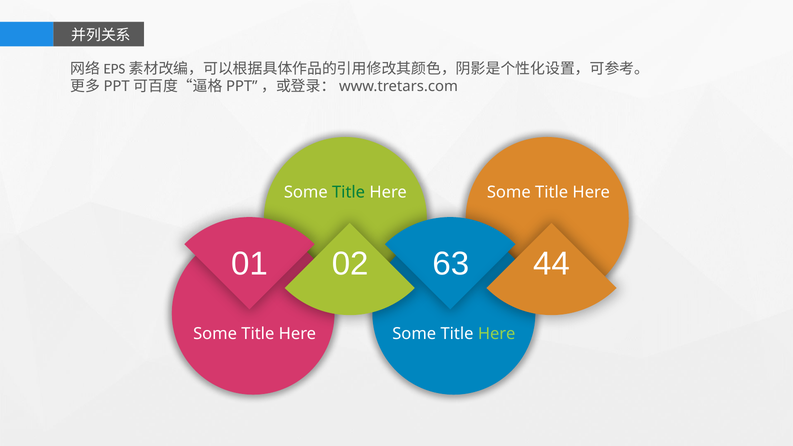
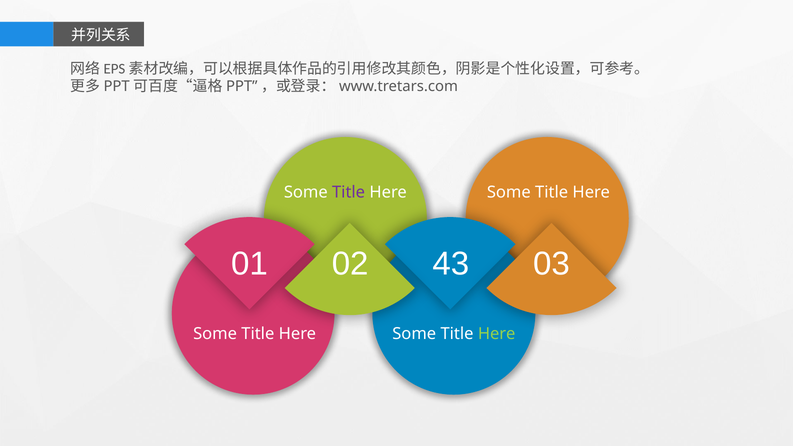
Title colour: green -> purple (349, 192)
63: 63 -> 43 (451, 264)
44: 44 -> 03 (551, 264)
